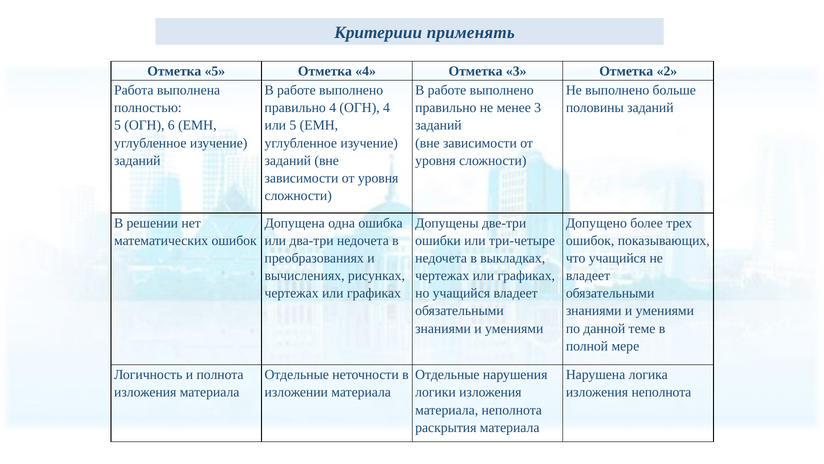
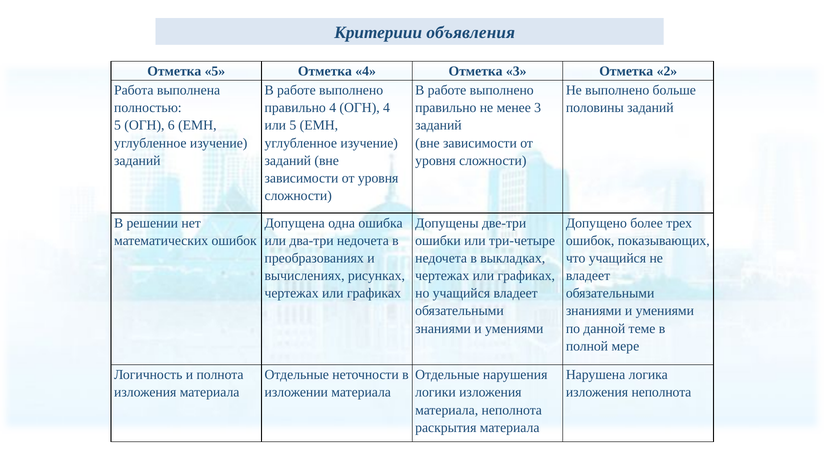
применять: применять -> объявления (471, 33)
